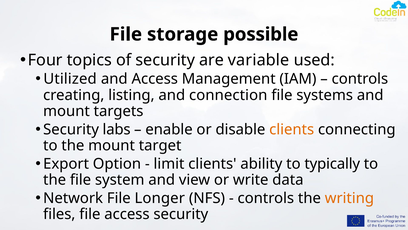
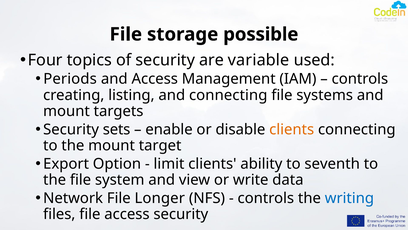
Utilized: Utilized -> Periods (70, 79)
and connection: connection -> connecting (228, 95)
labs: labs -> sets (117, 129)
typically: typically -> seventh (332, 163)
writing colour: orange -> blue (349, 198)
